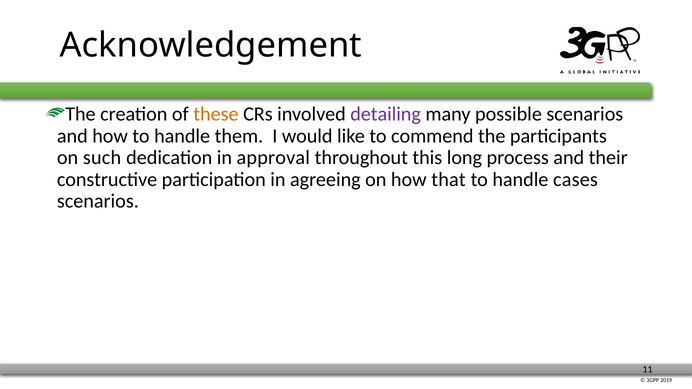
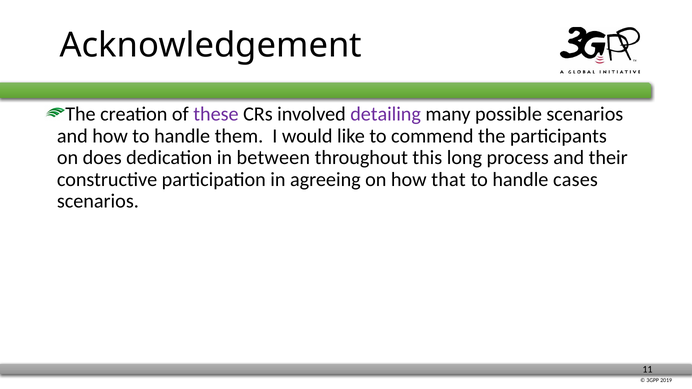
these colour: orange -> purple (216, 114)
such: such -> does (102, 158)
approval: approval -> between (273, 158)
